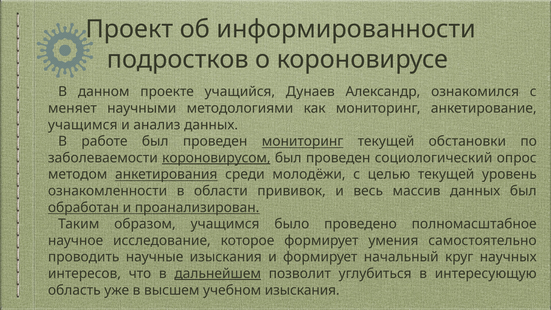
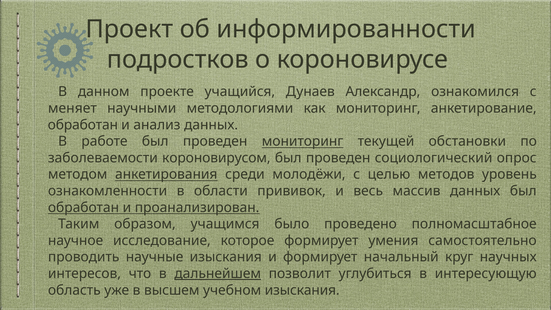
учащимся: учащимся -> обработан (83, 125)
короновирусом underline: present -> none (216, 158)
целью текущей: текущей -> методов (446, 174)
